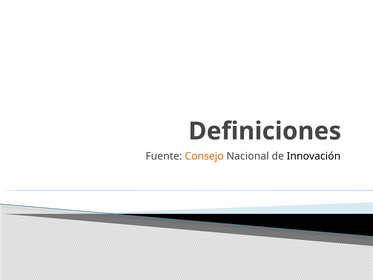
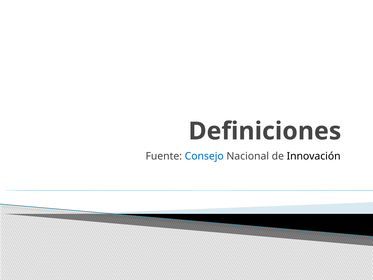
Consejo colour: orange -> blue (204, 156)
